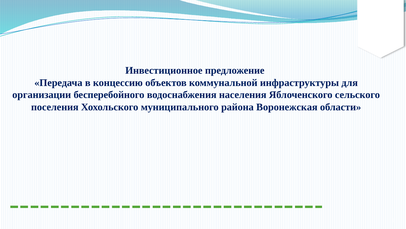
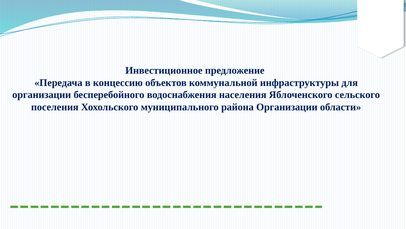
района Воронежская: Воронежская -> Организации (287, 107)
